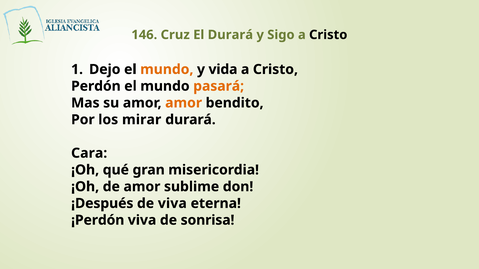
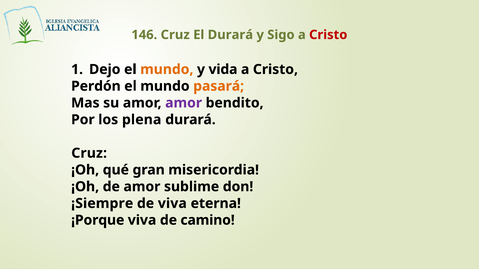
Cristo colour: black -> red (328, 35)
amor colour: orange -> purple (184, 103)
mirar: mirar -> plena (142, 120)
Cara: Cara -> Cruz (89, 153)
¡Después: ¡Después -> ¡Siempre (102, 204)
¡Perdón: ¡Perdón -> ¡Porque (98, 220)
sonrisa: sonrisa -> camino (208, 220)
